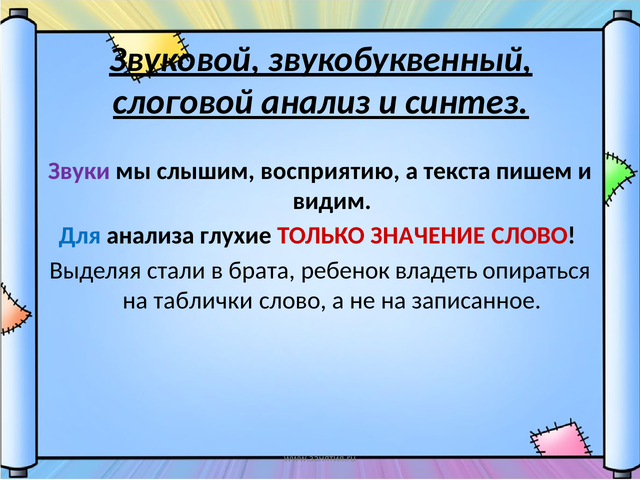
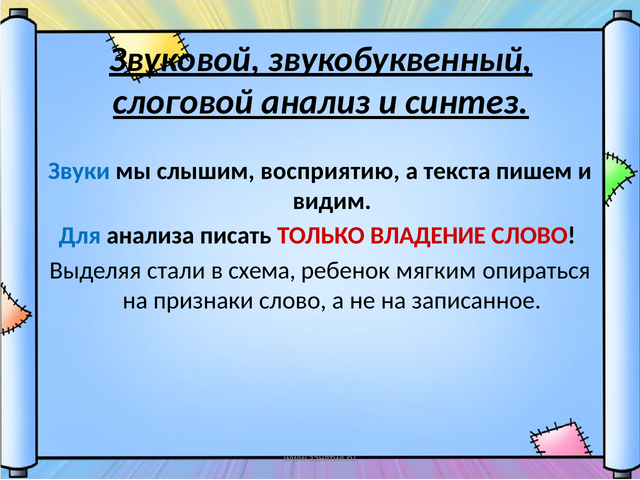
Звуки colour: purple -> blue (79, 171)
глухие: глухие -> писать (236, 236)
ЗНАЧЕНИЕ: ЗНАЧЕНИЕ -> ВЛАДЕНИЕ (428, 236)
брата: брата -> схема (262, 271)
владеть: владеть -> мягким (436, 271)
таблички: таблички -> признаки (203, 301)
